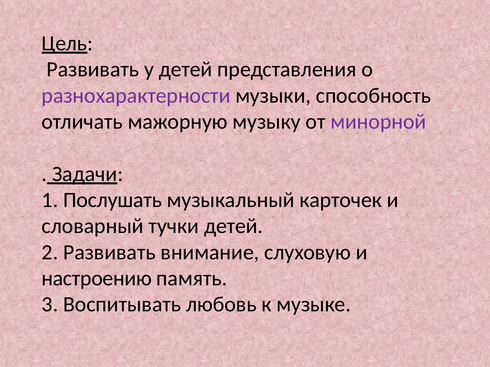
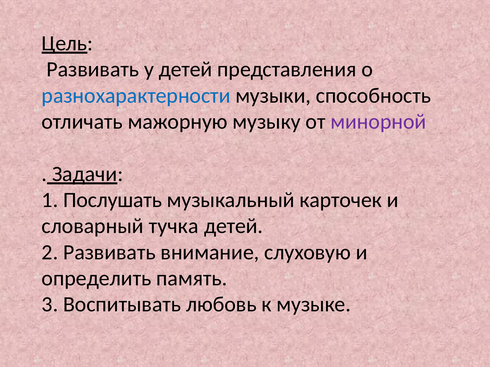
разнохарактерности colour: purple -> blue (136, 96)
тучки: тучки -> тучка (174, 226)
настроению: настроению -> определить (97, 279)
